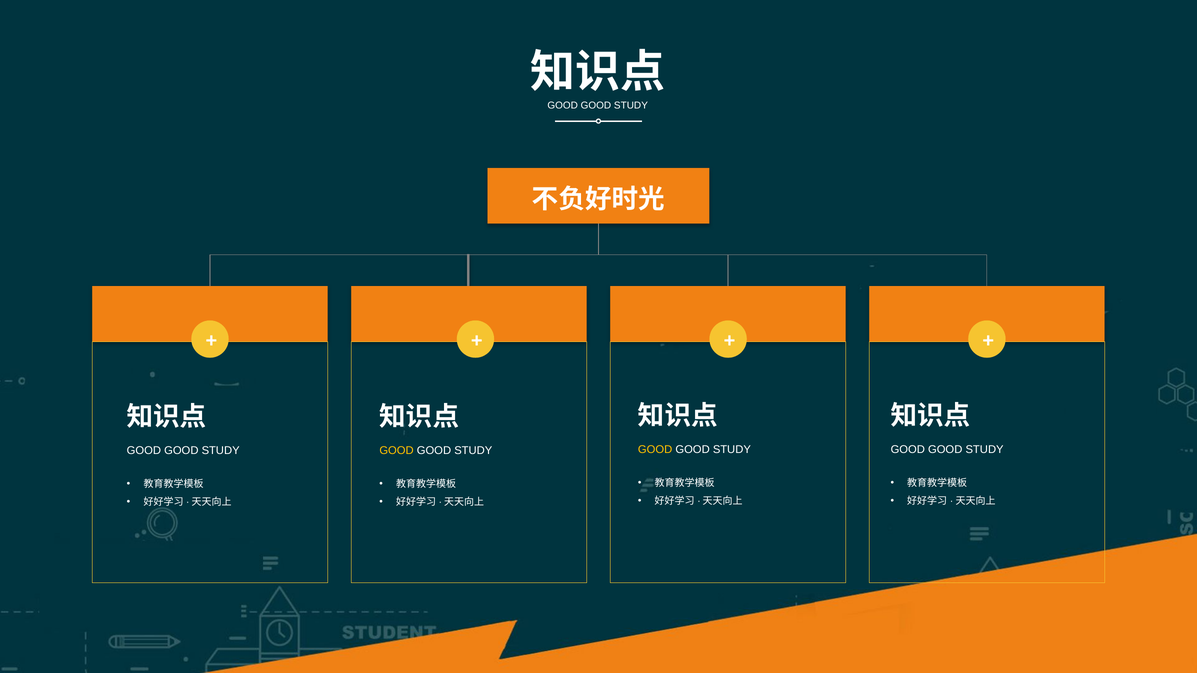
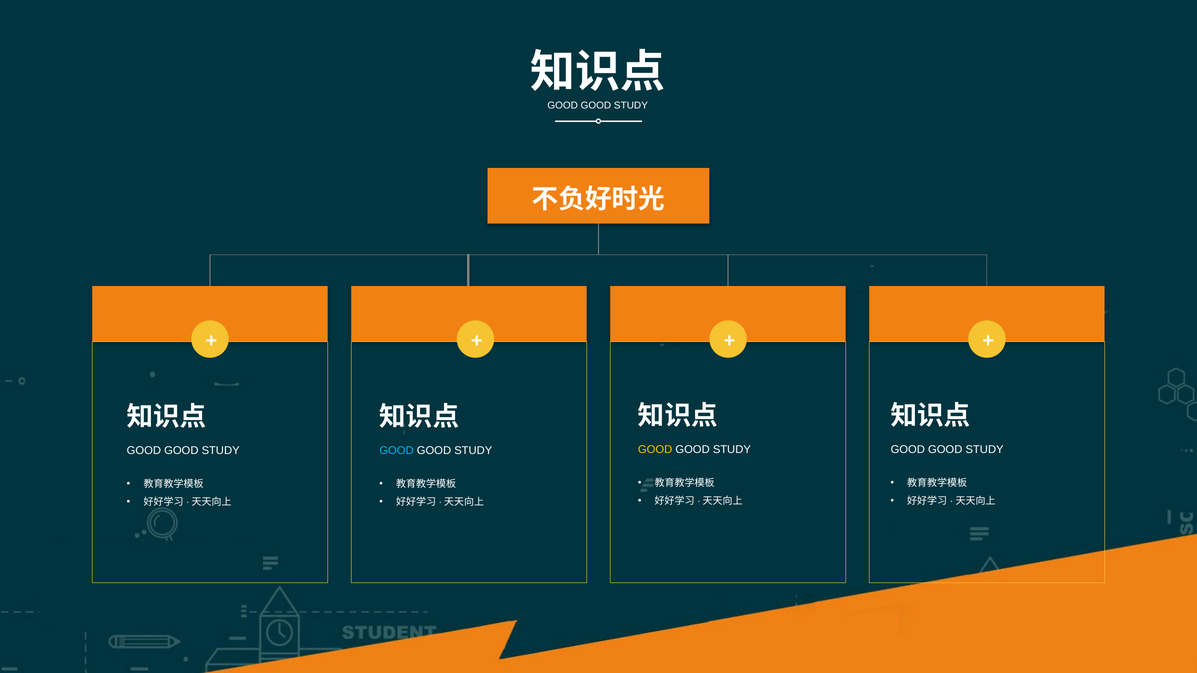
GOOD colour: yellow -> light blue (397, 451)
